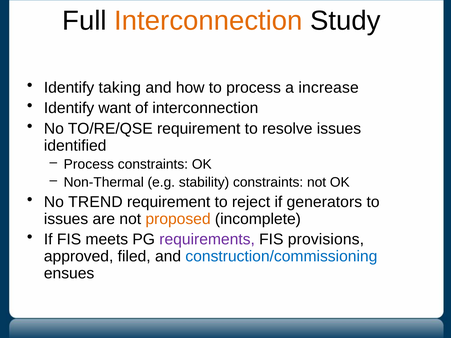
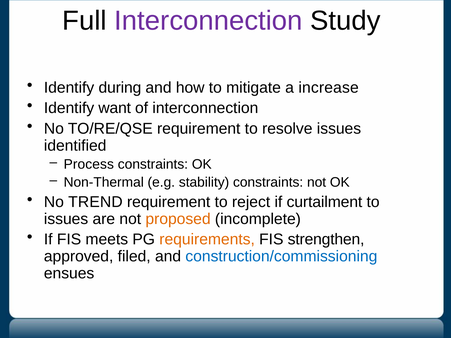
Interconnection colour: orange -> purple (208, 21)
taking: taking -> during (120, 88)
to process: process -> mitigate (254, 88)
generators: generators -> curtailment (324, 202)
requirements colour: purple -> orange (207, 240)
provisions: provisions -> strengthen (326, 240)
